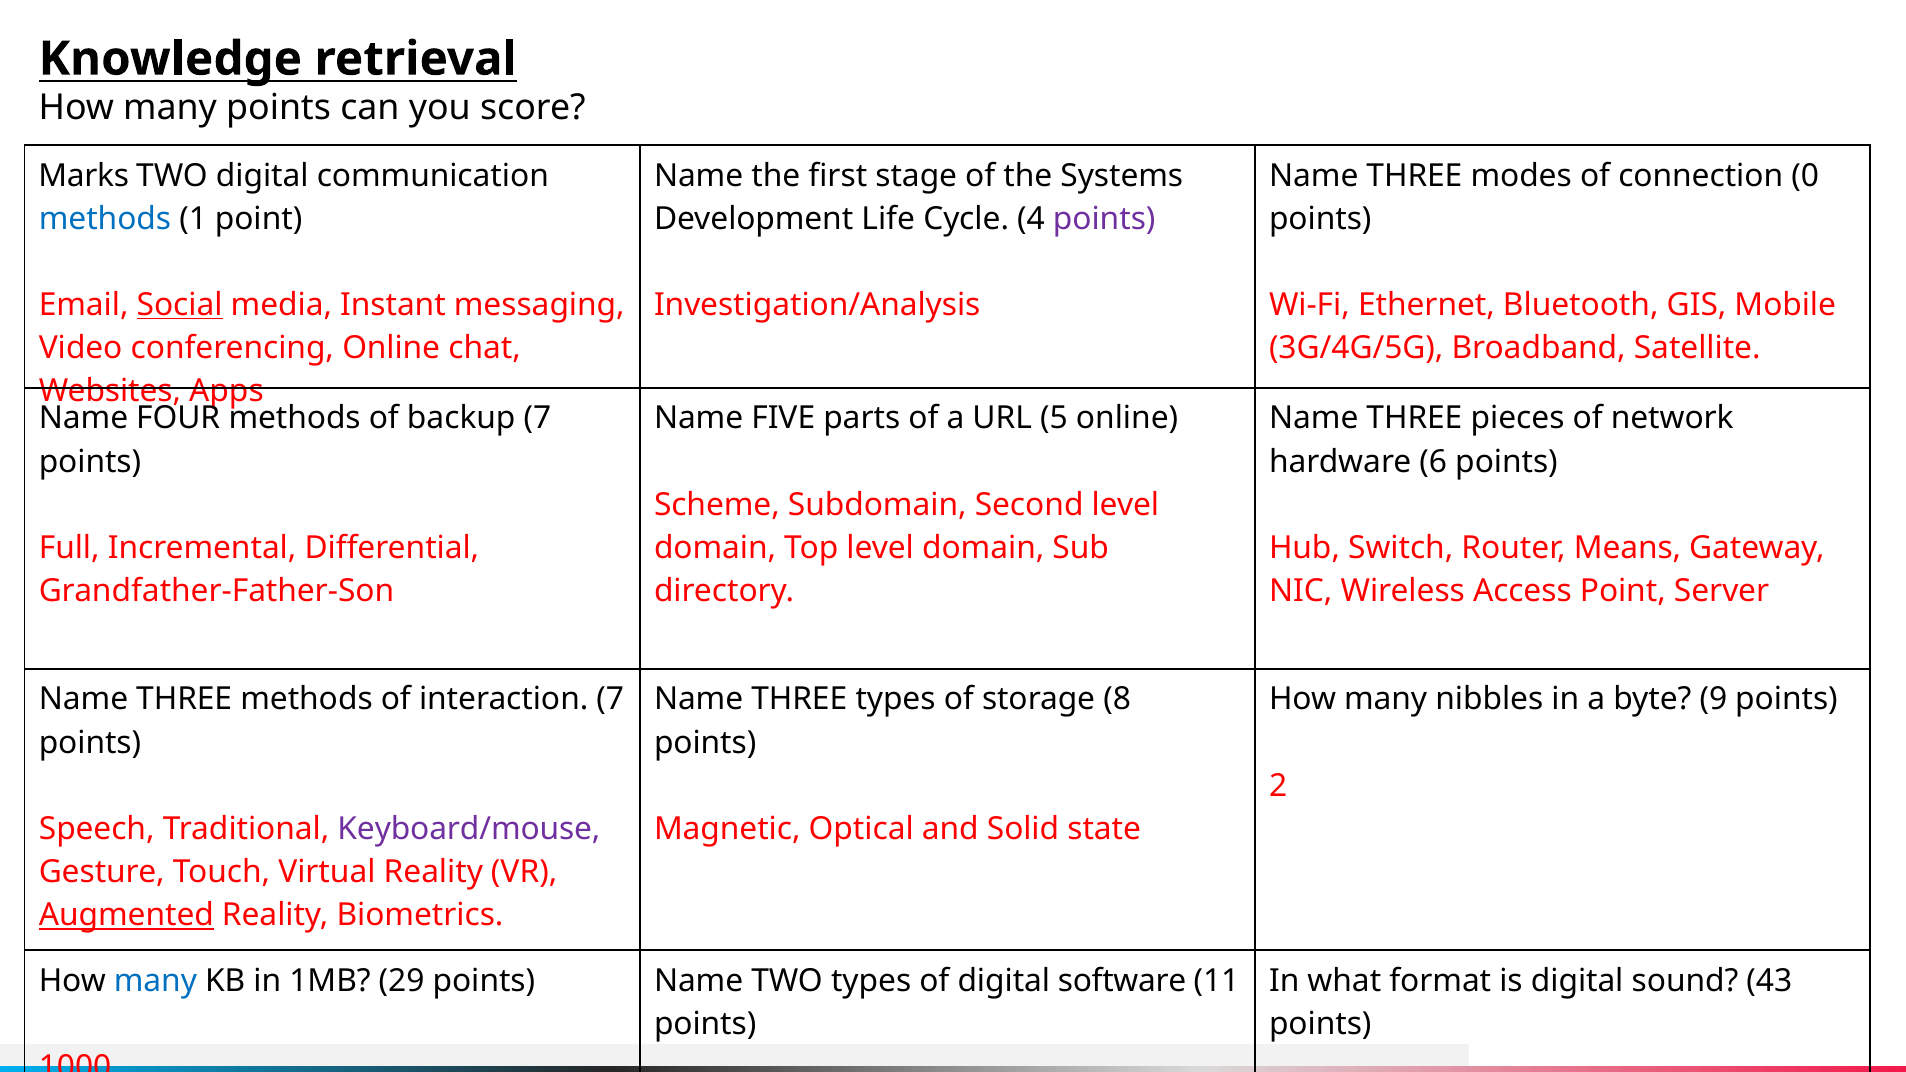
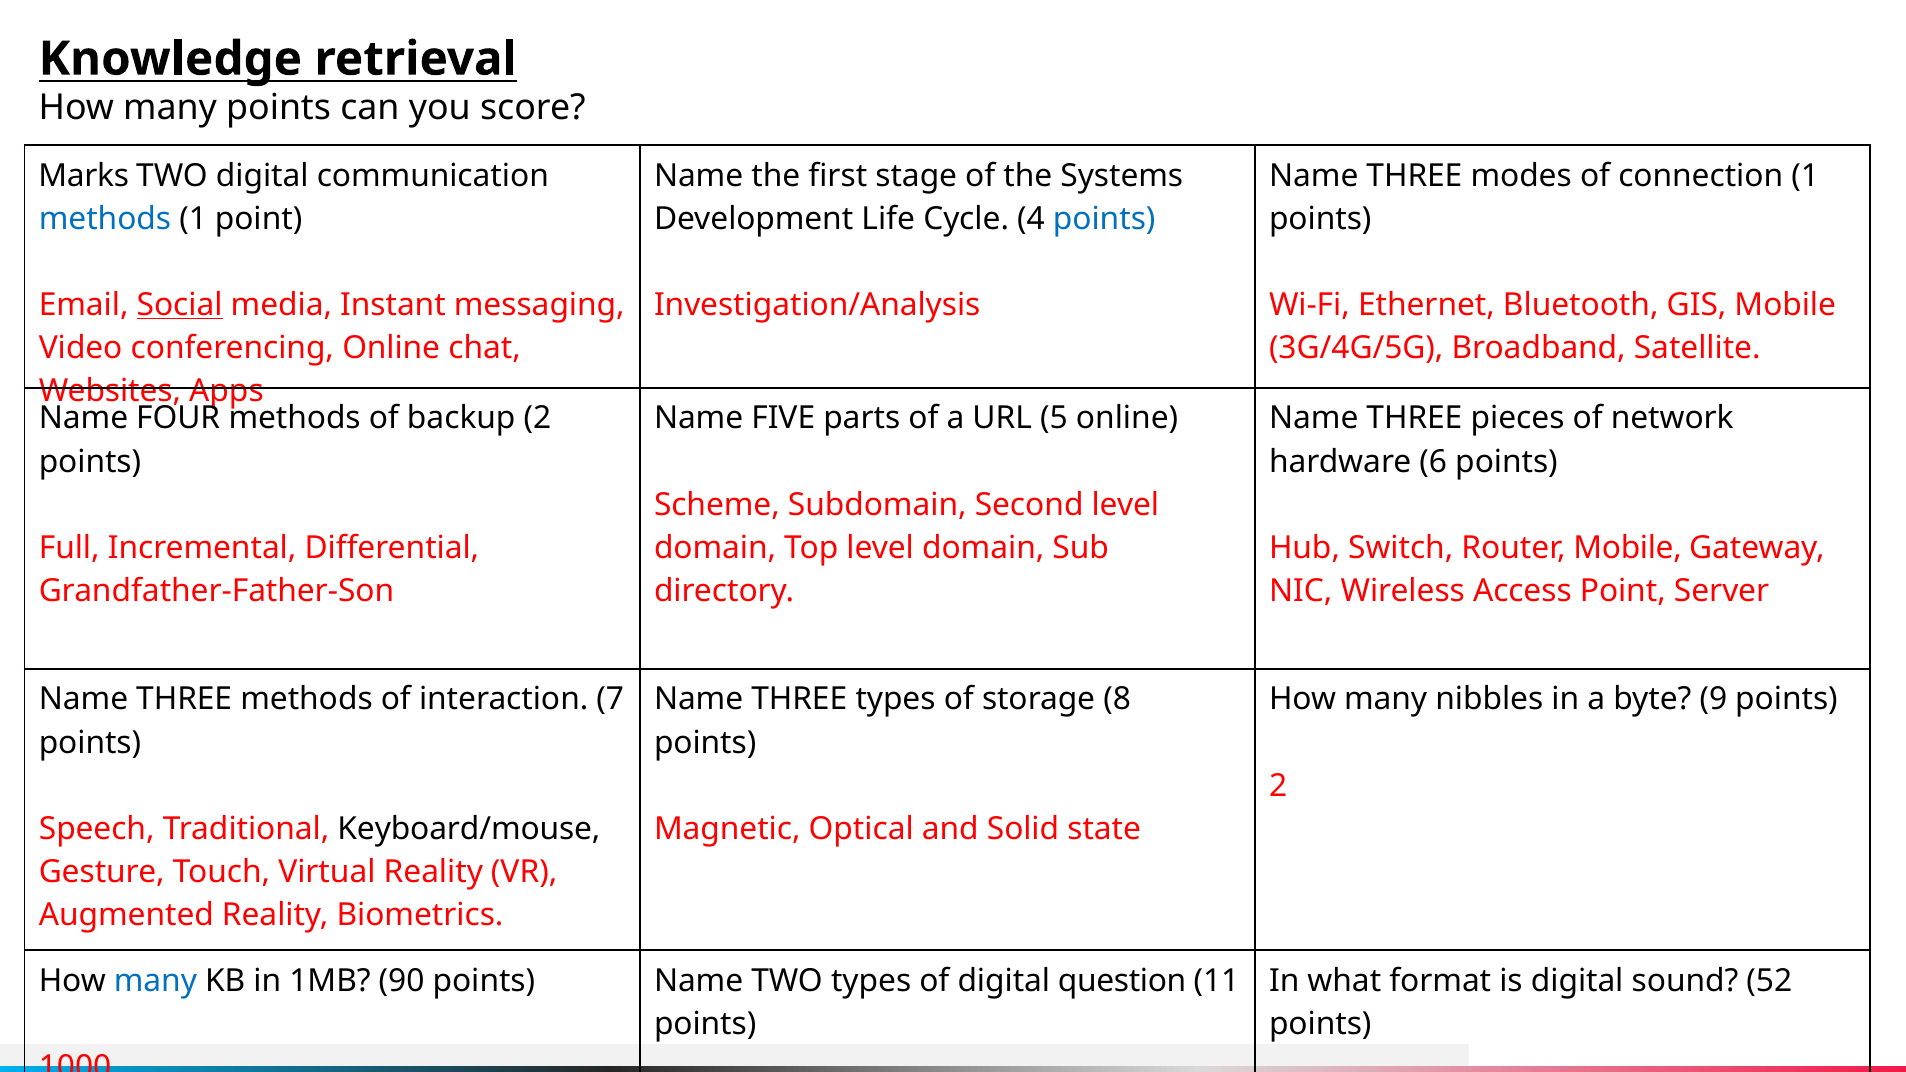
connection 0: 0 -> 1 (1805, 176)
points colour: purple -> blue (1104, 219)
backup 7: 7 -> 2 (537, 419)
Router Means: Means -> Mobile (1628, 548)
Keyboard/mouse colour: purple -> black (469, 829)
Augmented underline: present -> none (126, 915)
29: 29 -> 90 (402, 981)
software: software -> question (1122, 981)
43: 43 -> 52 (1769, 981)
